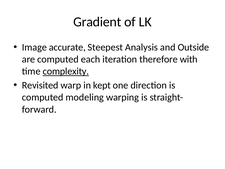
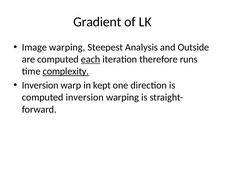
Image accurate: accurate -> warping (67, 47)
each underline: none -> present (91, 59)
with: with -> runs (189, 59)
Revisited: Revisited -> Inversion (40, 85)
computed modeling: modeling -> inversion (85, 97)
